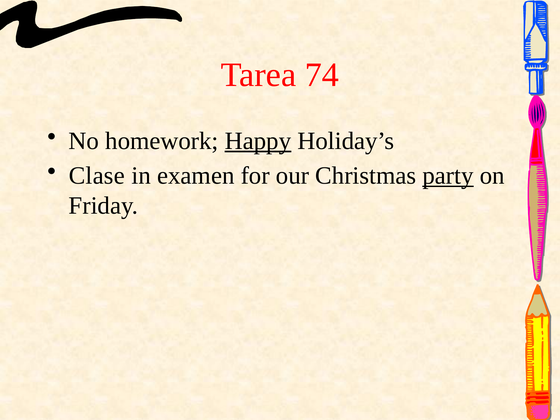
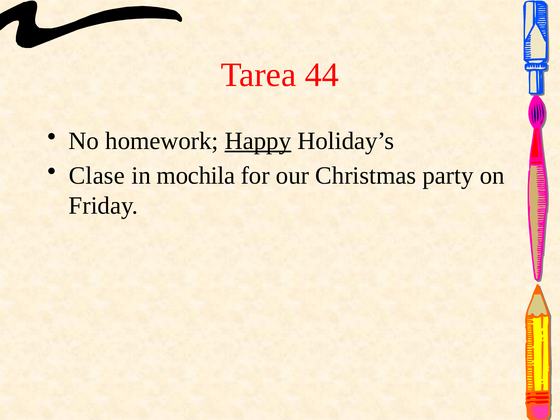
74: 74 -> 44 (322, 75)
examen: examen -> mochila (196, 176)
party underline: present -> none (448, 176)
